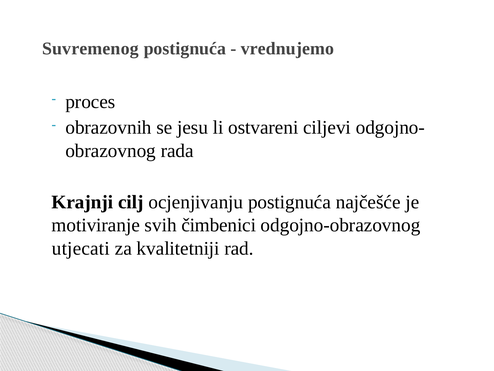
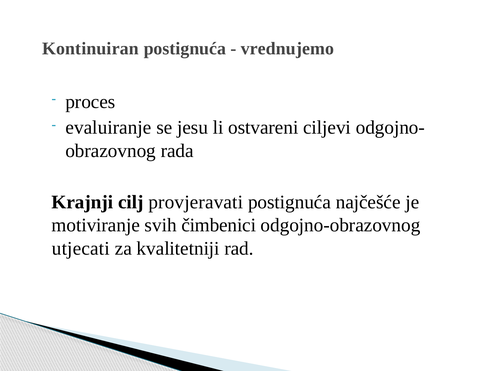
Suvremenog: Suvremenog -> Kontinuiran (90, 48)
obrazovnih: obrazovnih -> evaluiranje (108, 127)
ocjenjivanju: ocjenjivanju -> provjeravati (196, 202)
